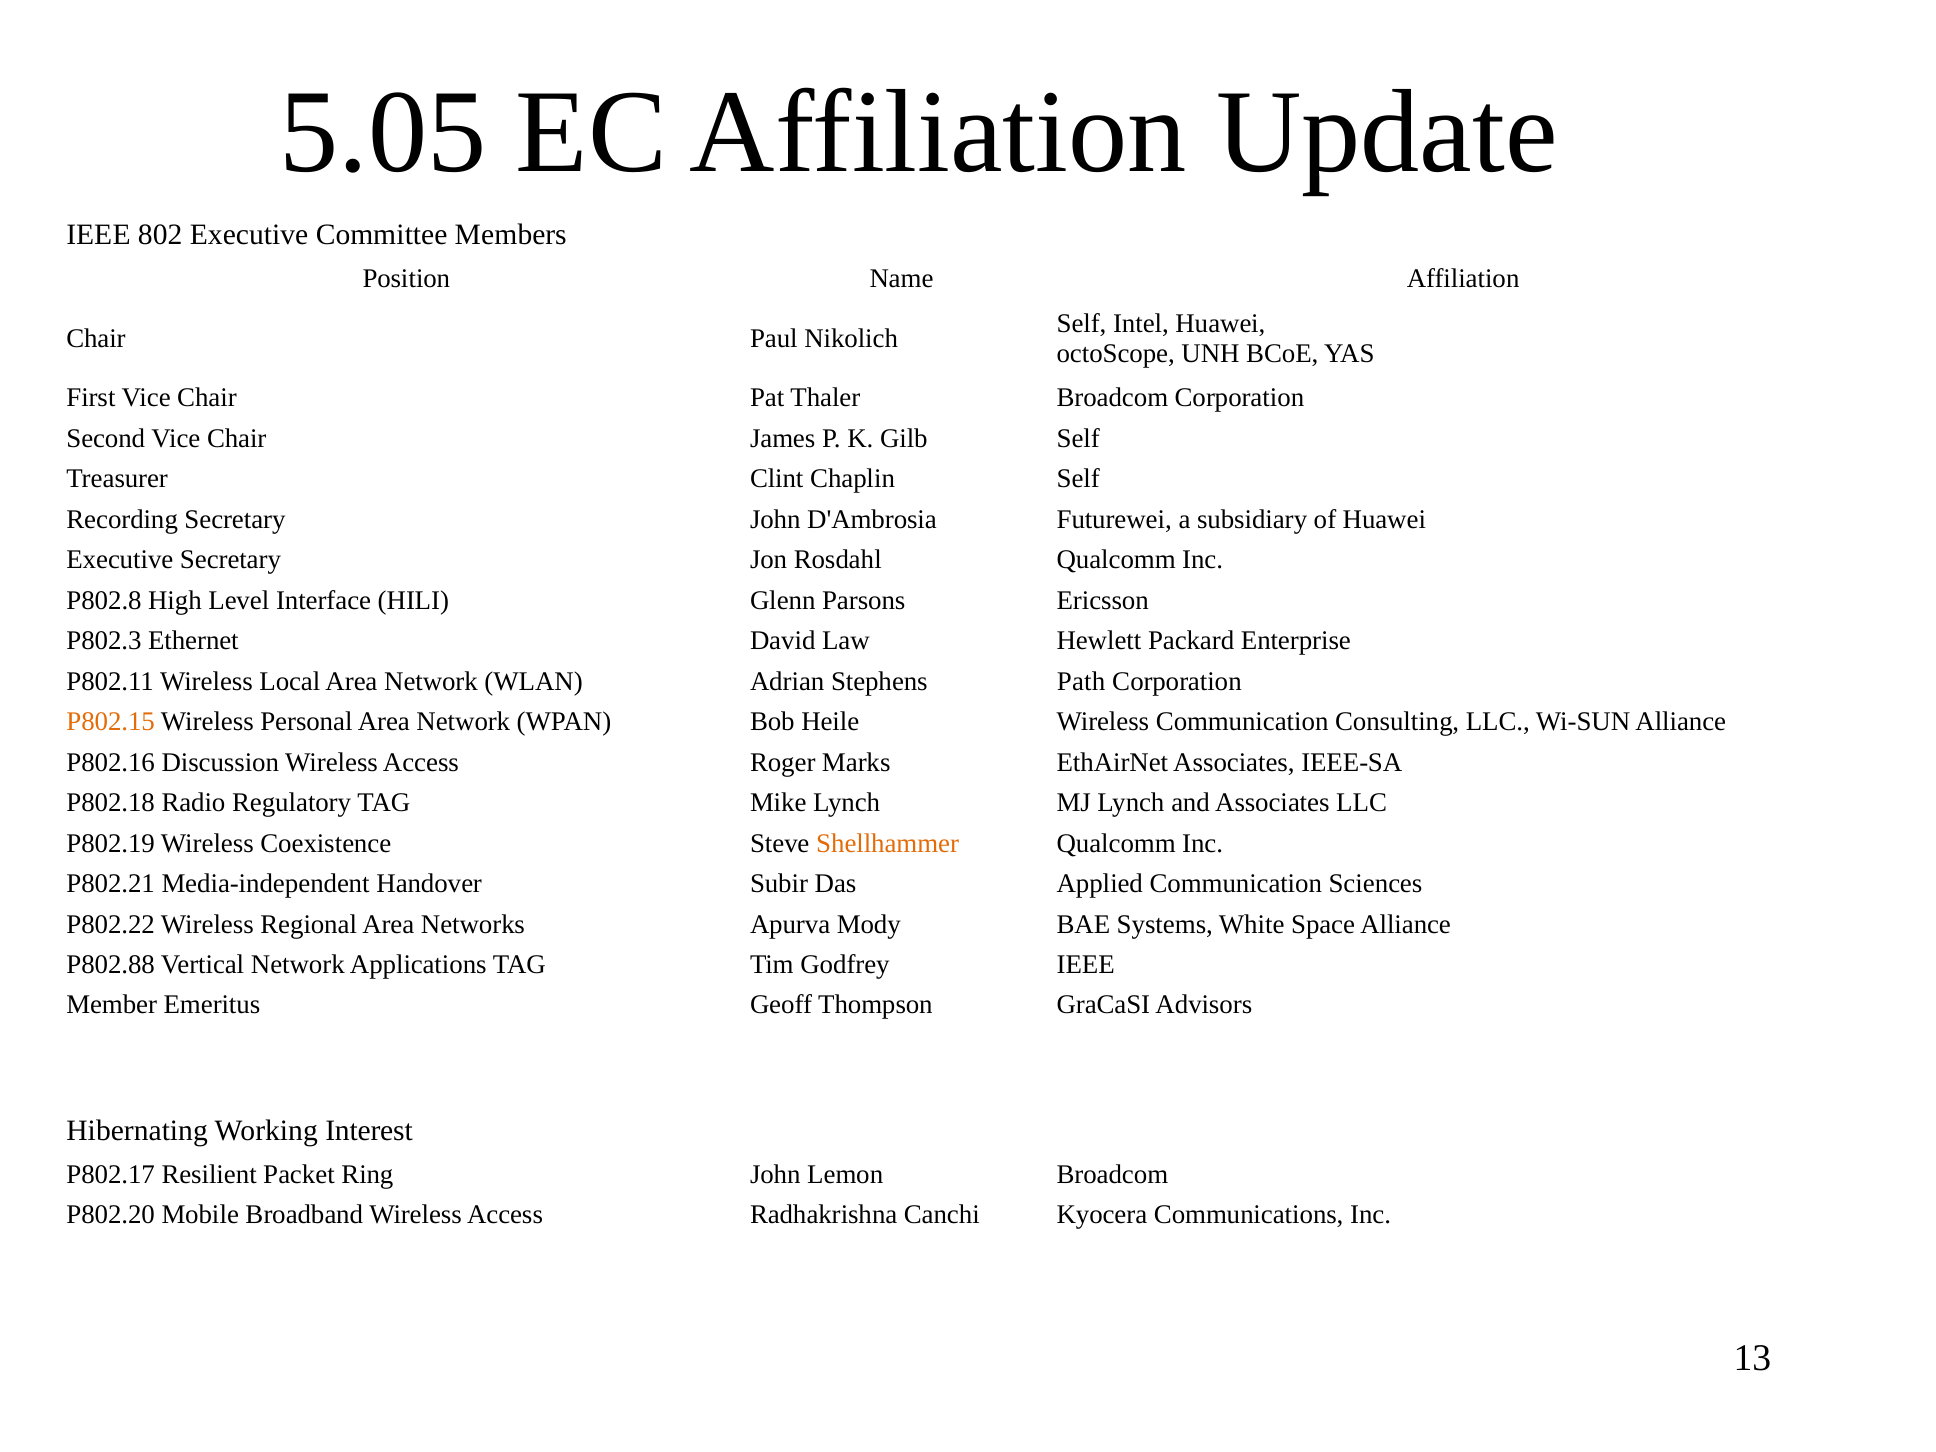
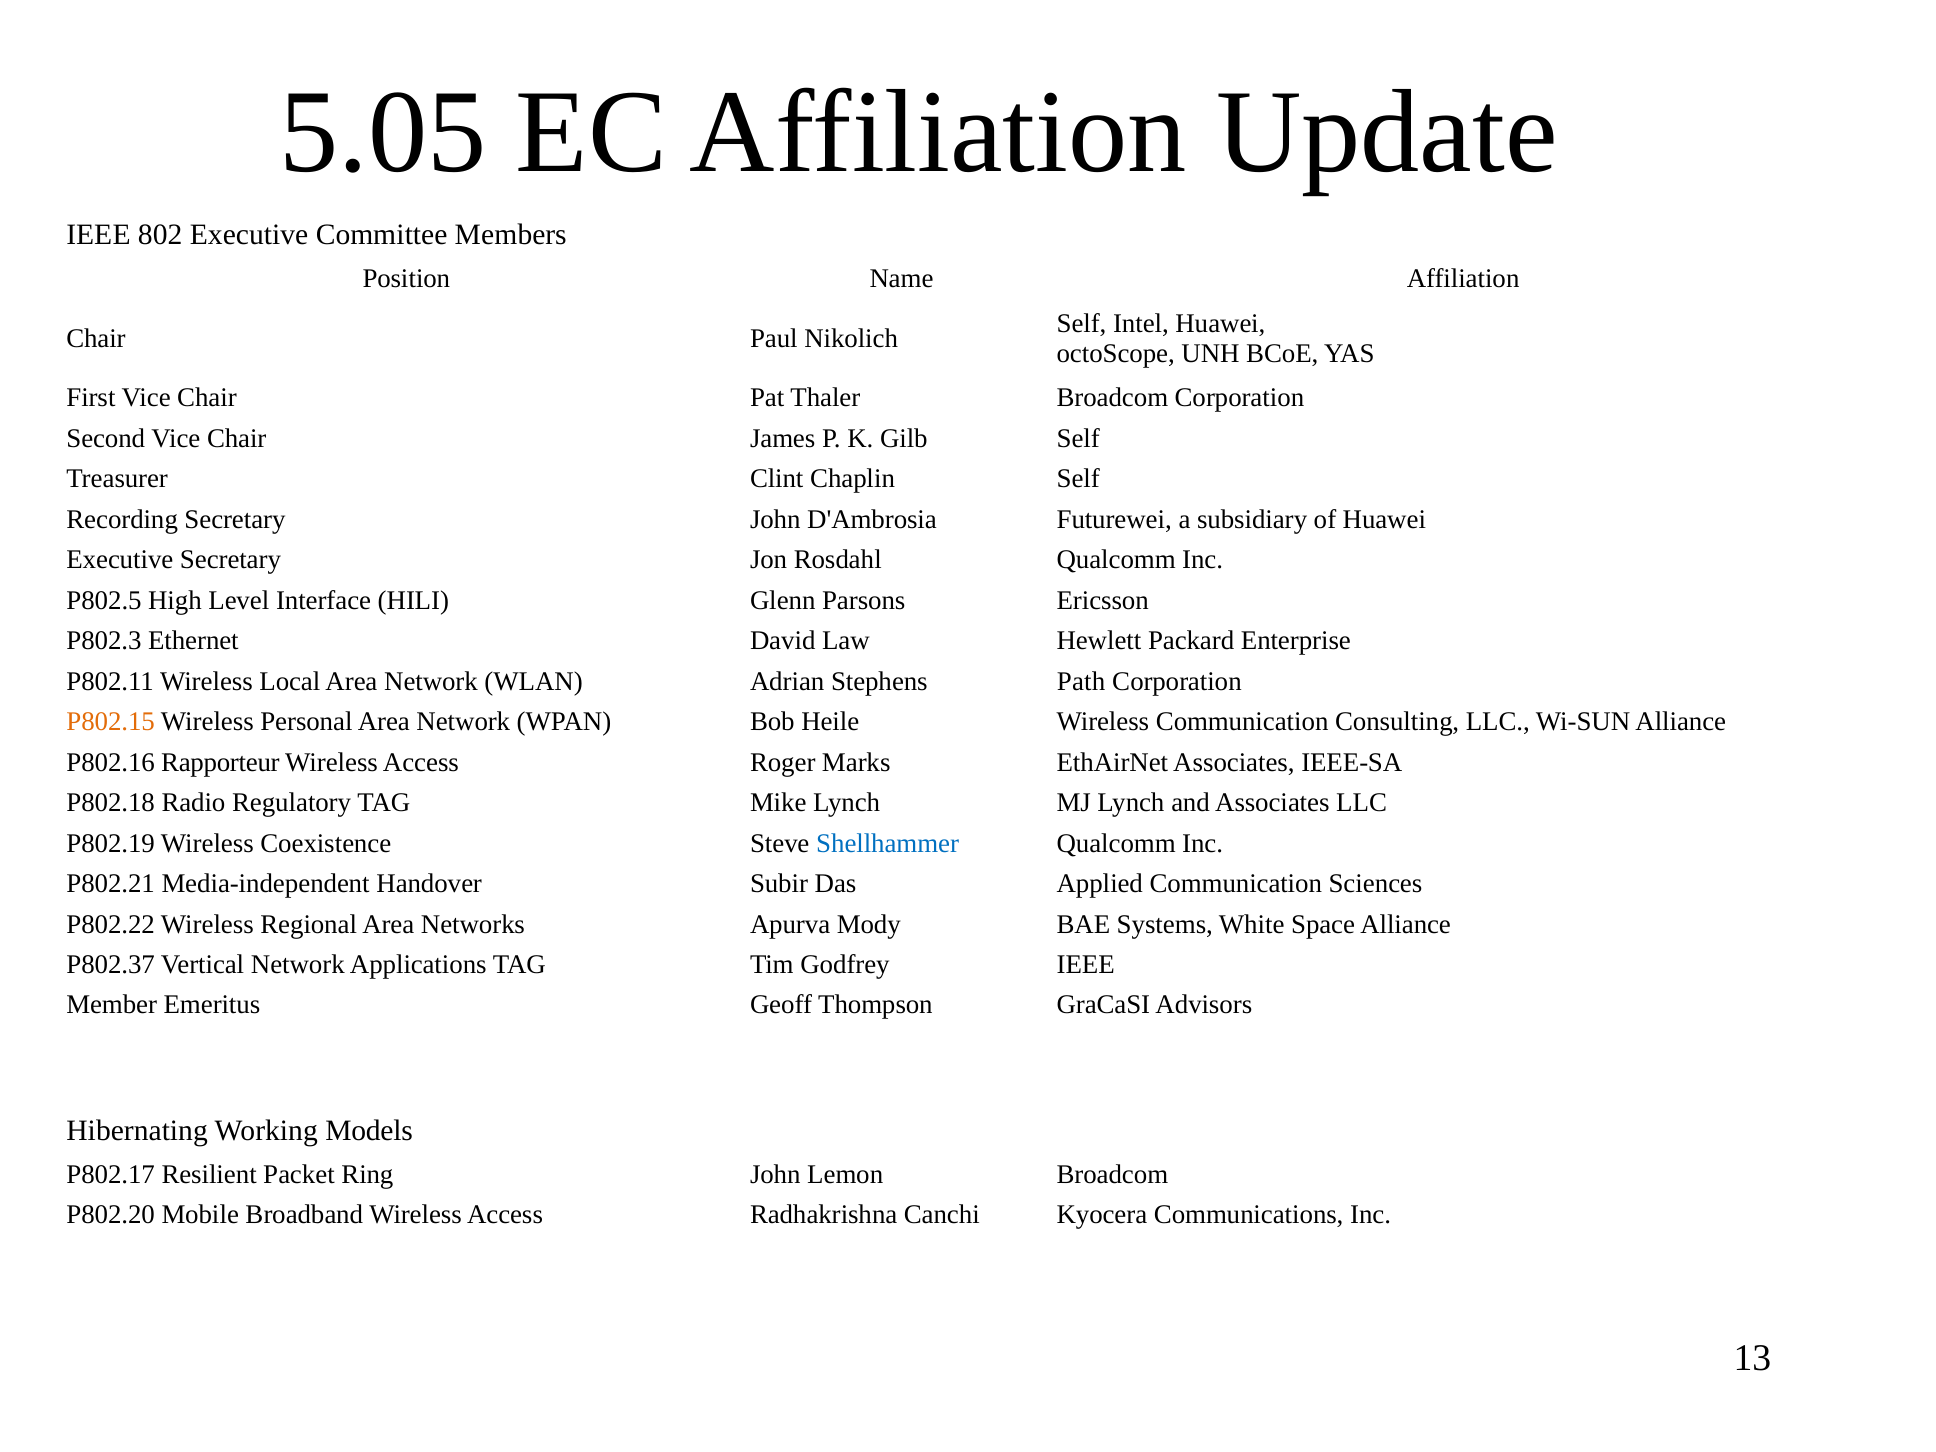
P802.8: P802.8 -> P802.5 (104, 600)
Discussion: Discussion -> Rapporteur (220, 762)
Shellhammer colour: orange -> blue (888, 843)
P802.88: P802.88 -> P802.37 (111, 965)
Interest: Interest -> Models (369, 1130)
